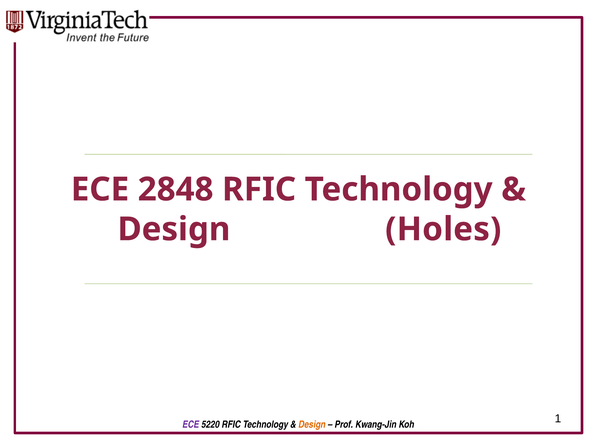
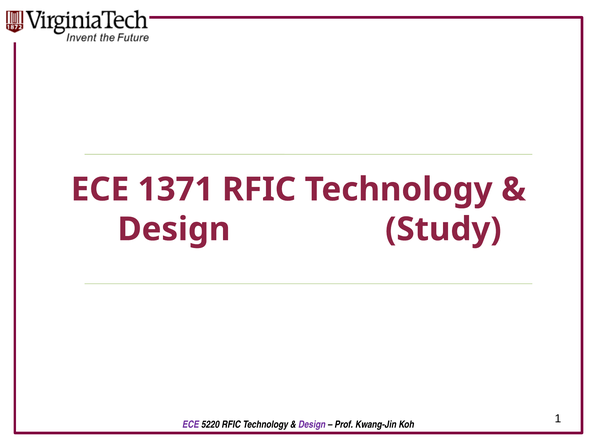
2848: 2848 -> 1371 (176, 189)
Holes: Holes -> Study (443, 229)
Design colour: orange -> purple (312, 424)
